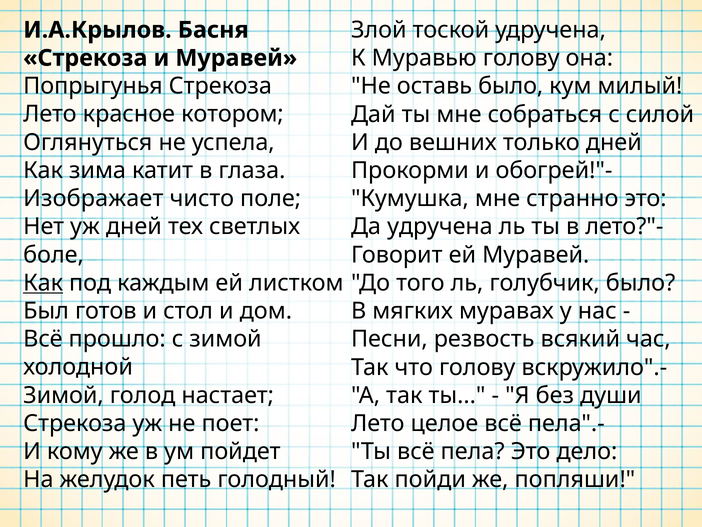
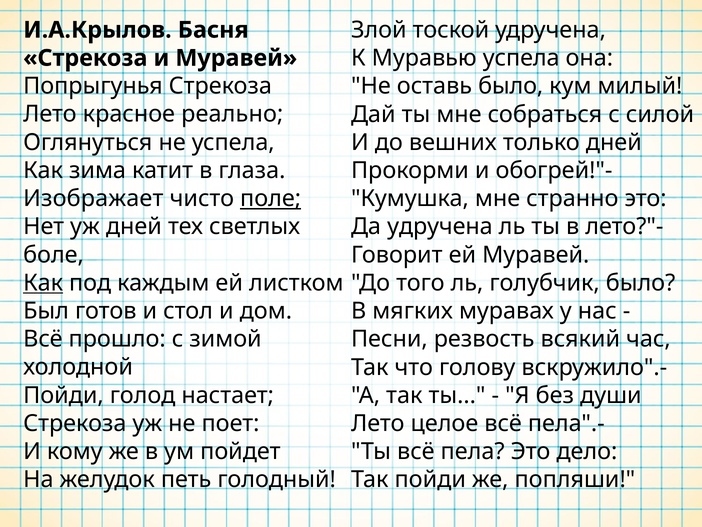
Муравью голову: голову -> успела (521, 58)
котором: котором -> реально (232, 114)
поле underline: none -> present (271, 198)
Зимой: Зимой -> Пойди (63, 395)
